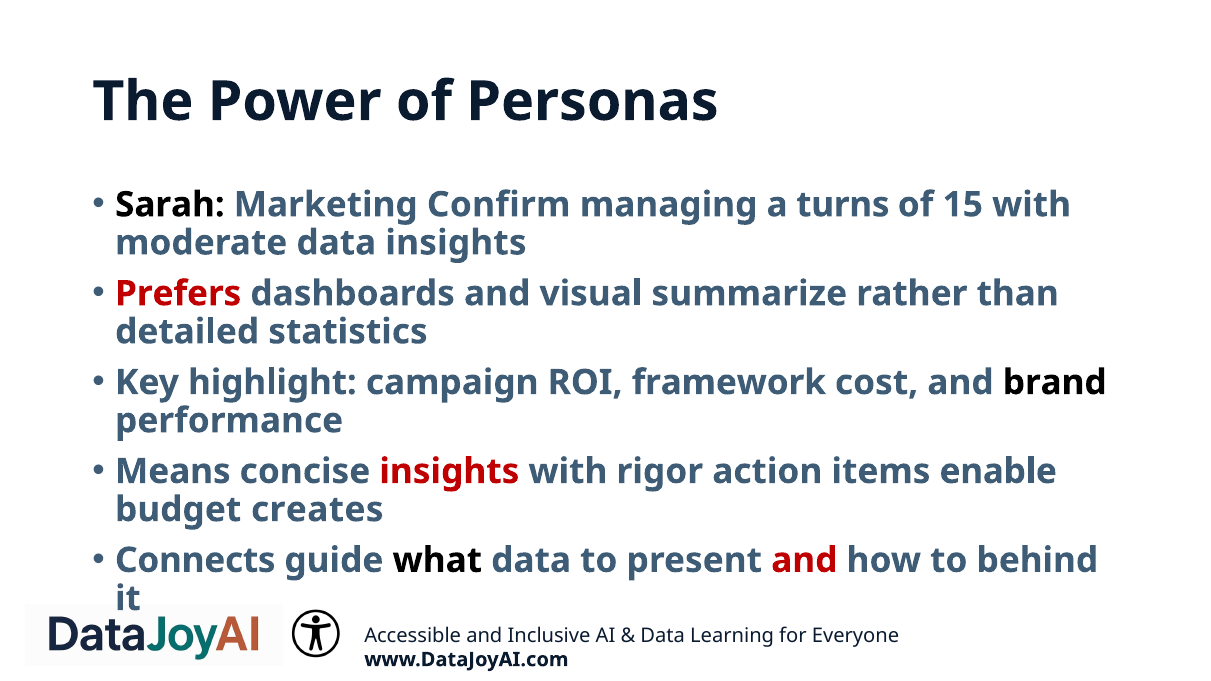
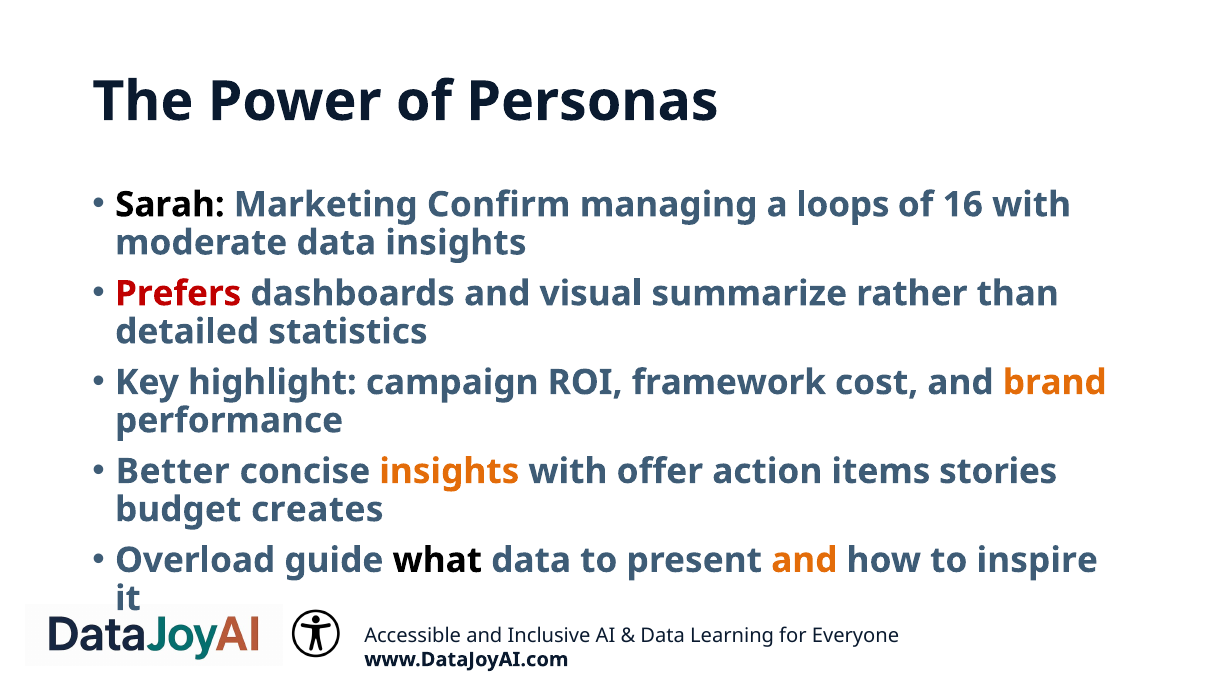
turns: turns -> loops (843, 205)
15: 15 -> 16 (963, 205)
brand colour: black -> orange (1055, 383)
Means: Means -> Better (173, 472)
insights colour: red -> orange (449, 472)
rigor: rigor -> offer (660, 472)
enable: enable -> stories (998, 472)
Connects: Connects -> Overload (195, 560)
and colour: red -> orange (804, 560)
behind: behind -> inspire (1037, 560)
